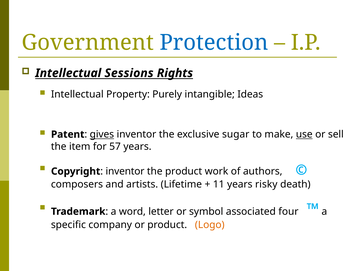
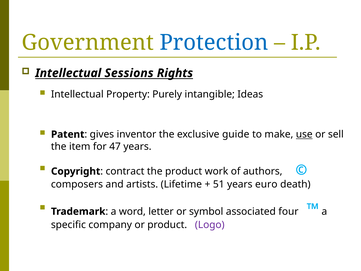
gives underline: present -> none (102, 134)
sugar: sugar -> guide (236, 134)
57: 57 -> 47 (115, 146)
inventor: inventor -> contract (125, 171)
11: 11 -> 51 (219, 184)
risky: risky -> euro (266, 184)
Logo colour: orange -> purple (210, 225)
